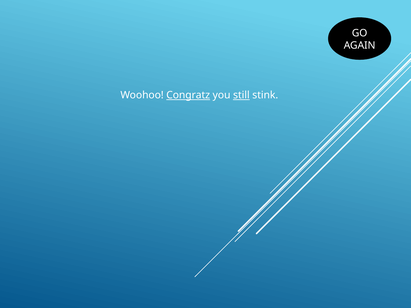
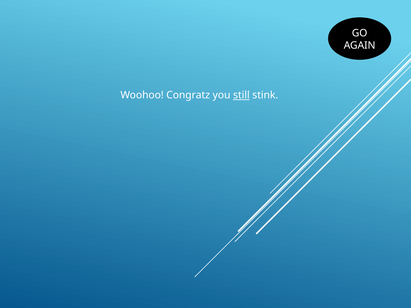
Congratz underline: present -> none (188, 95)
